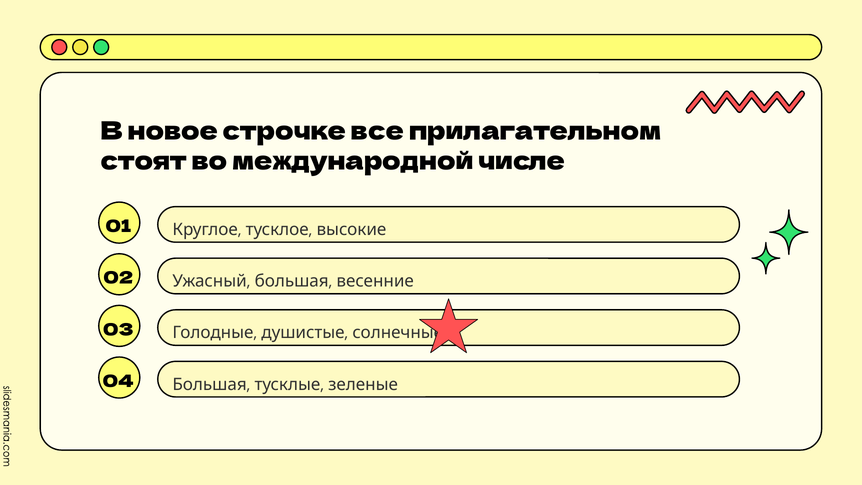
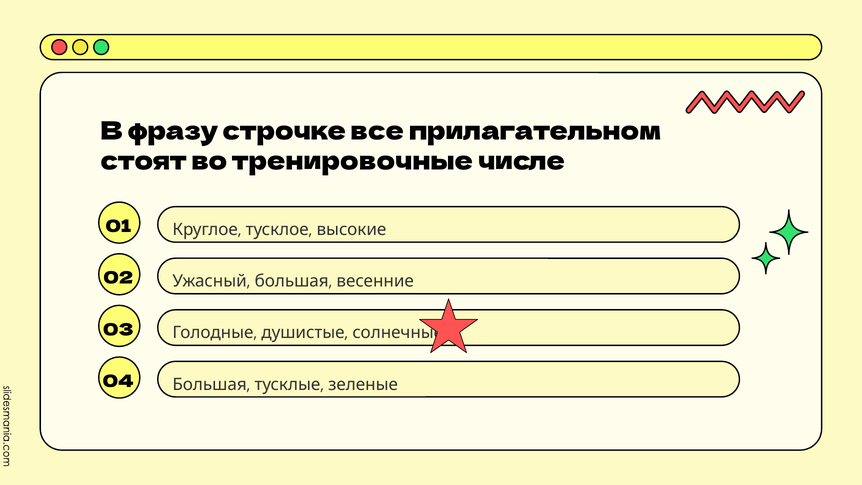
новое: новое -> фразу (173, 131)
международной: международной -> тренировочные (353, 161)
